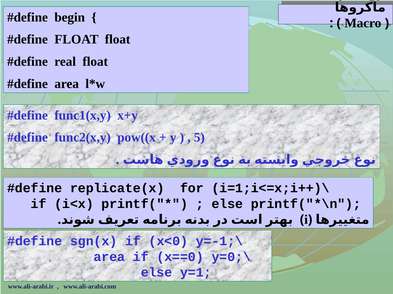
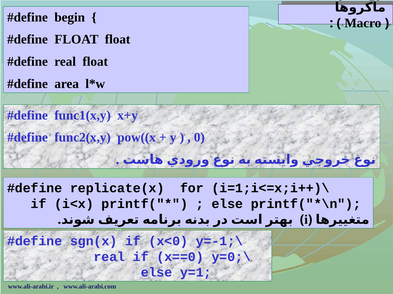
5: 5 -> 0 (199, 138)
area: area -> real (109, 257)
